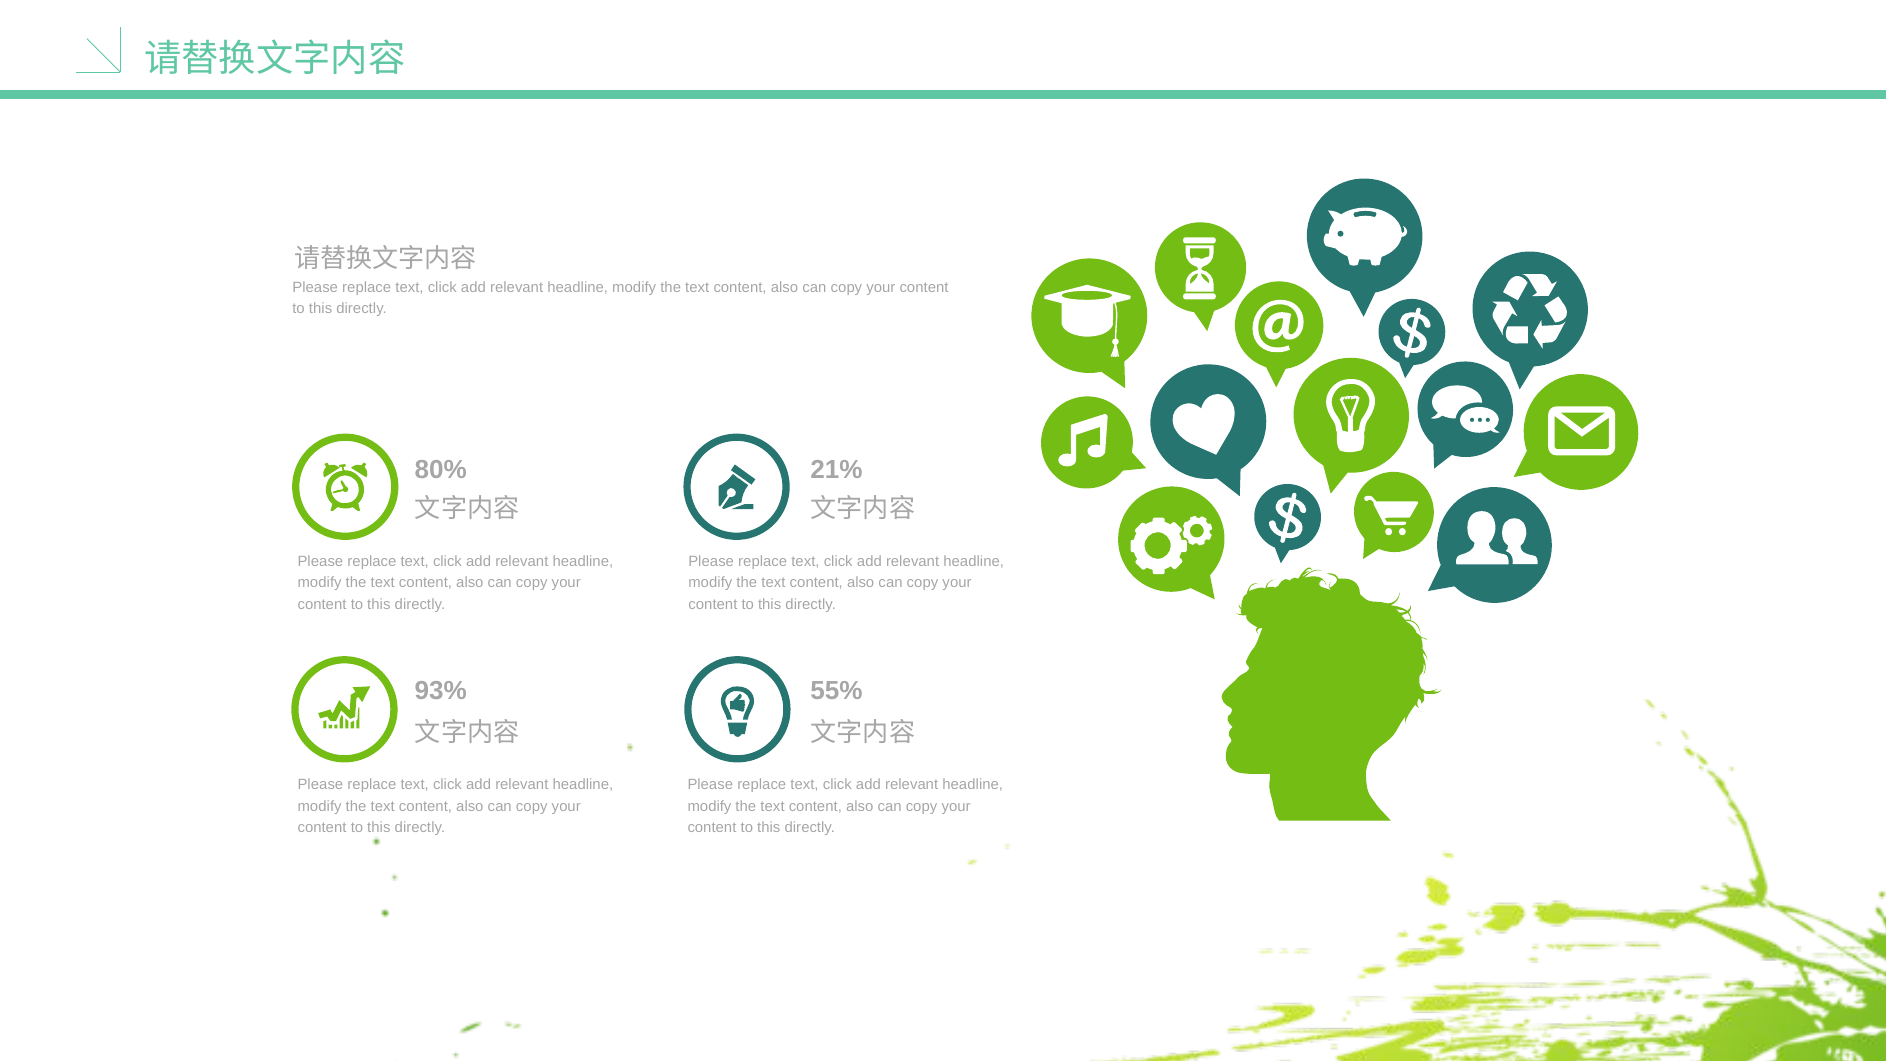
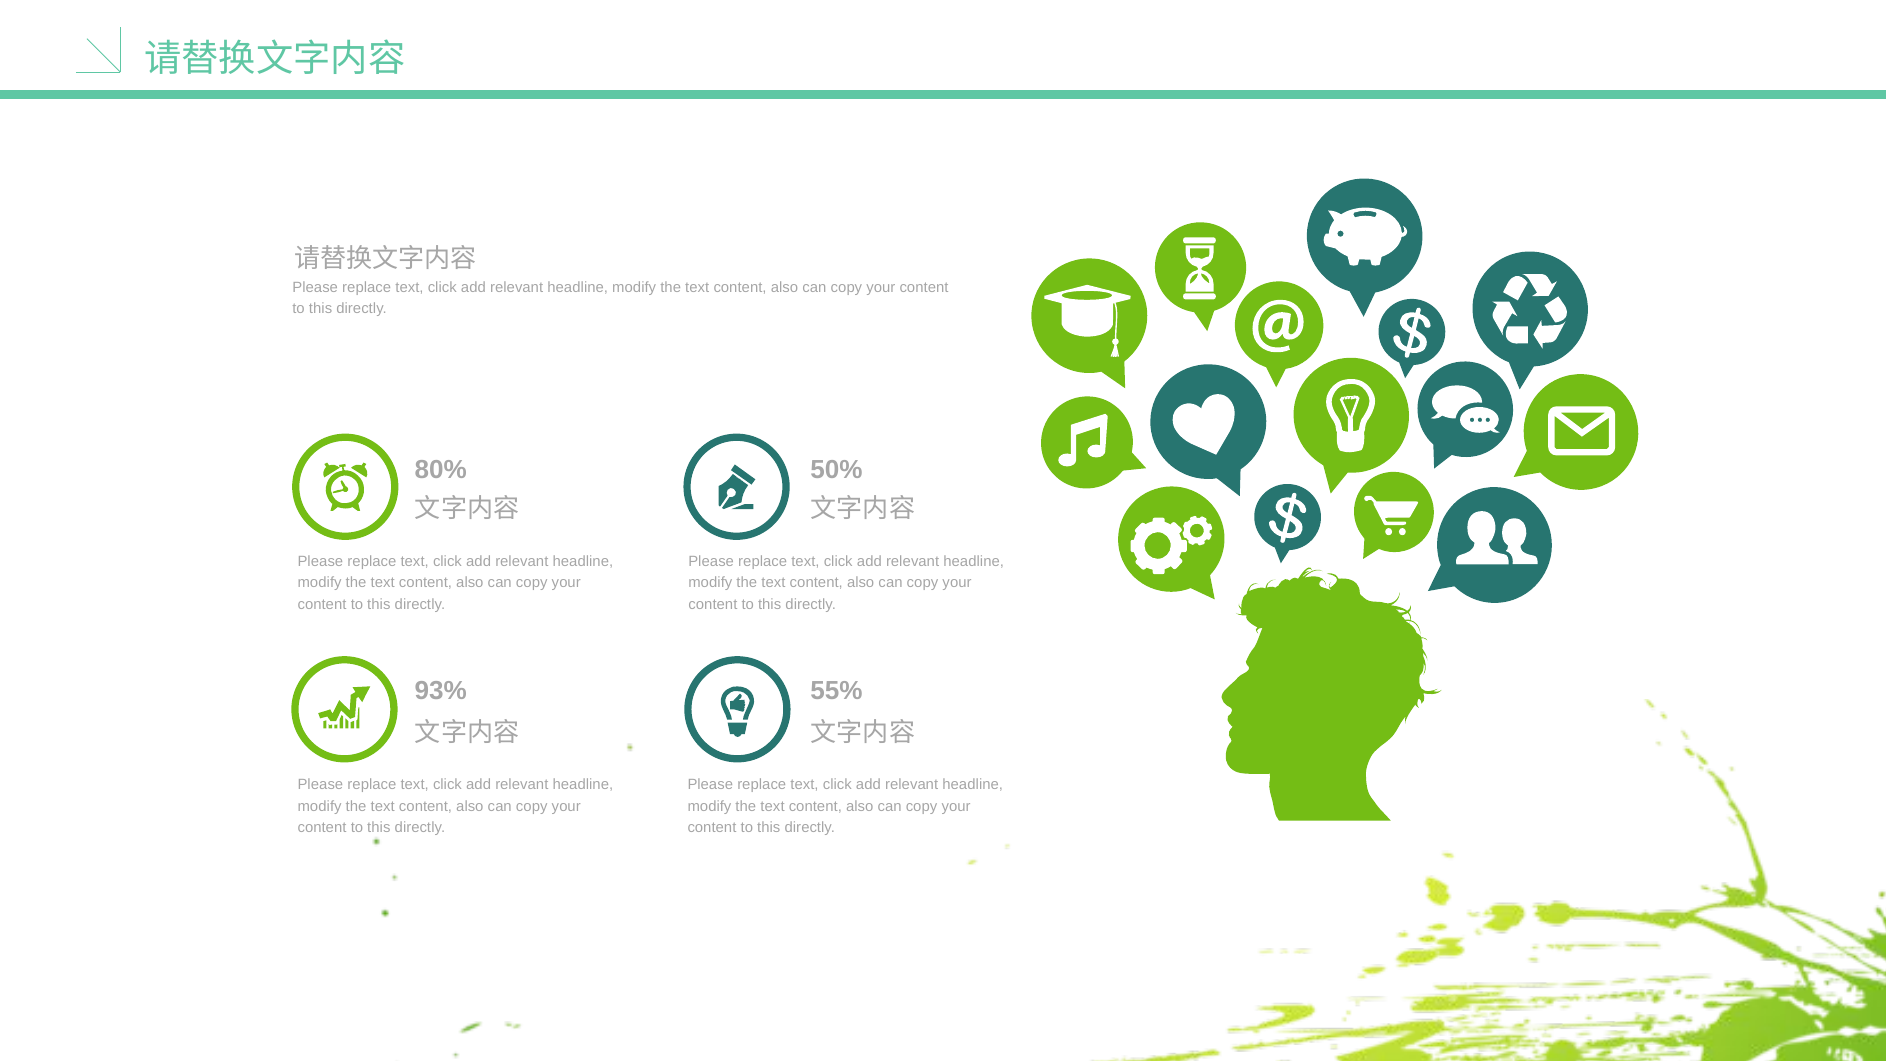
21%: 21% -> 50% (837, 470)
